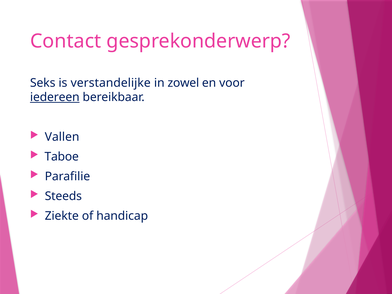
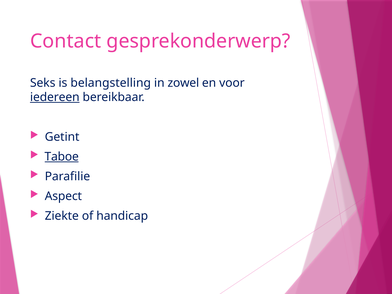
verstandelijke: verstandelijke -> belangstelling (111, 83)
Vallen: Vallen -> Getint (62, 137)
Taboe underline: none -> present (62, 157)
Steeds: Steeds -> Aspect (63, 196)
